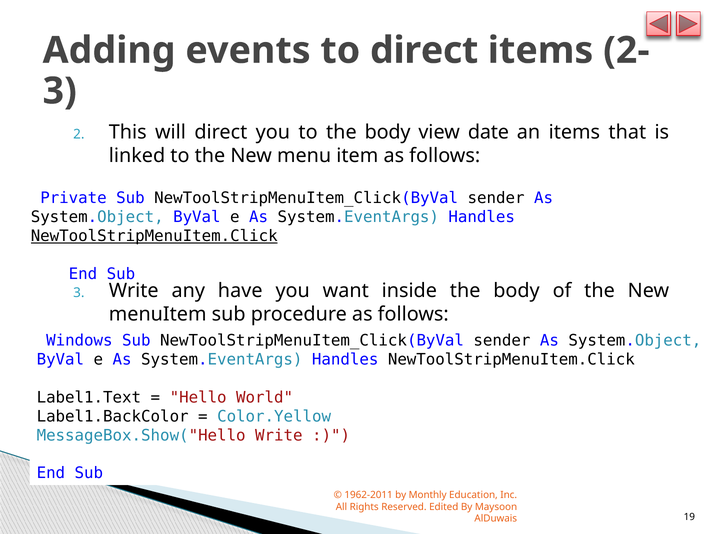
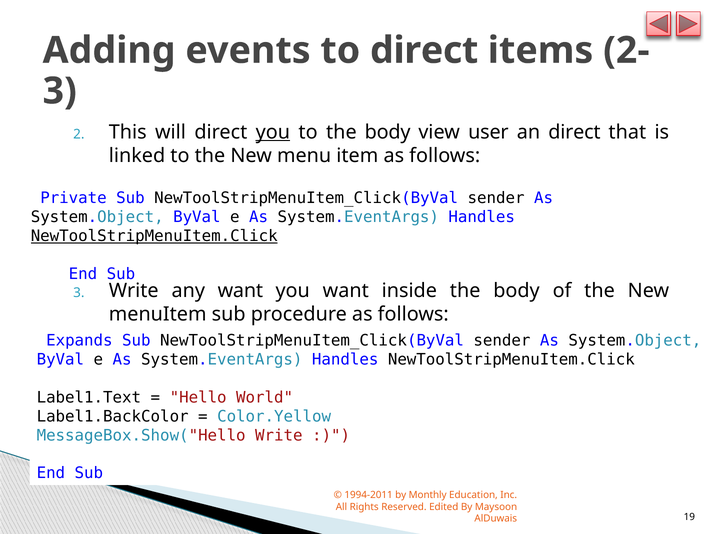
you underline: none -> present (273, 132)
date: date -> user (488, 132)
an items: items -> direct (574, 132)
any have: have -> want (240, 291)
Windows: Windows -> Expands (79, 340)
1962-2011: 1962-2011 -> 1994-2011 (369, 495)
